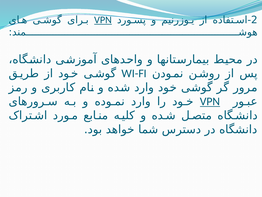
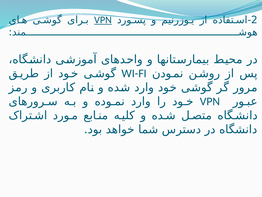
VPN underline: present -> none (210, 101)
